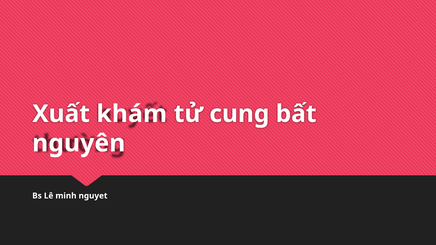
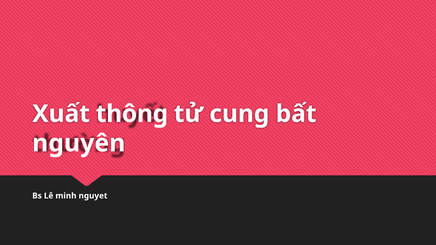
khám: khám -> thông (132, 114)
